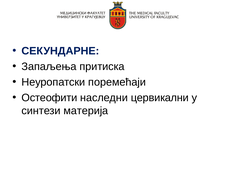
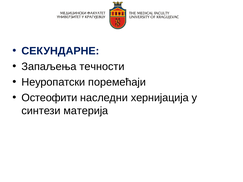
притиска: притиска -> течности (102, 67)
цервикални: цервикални -> хернијација (160, 98)
